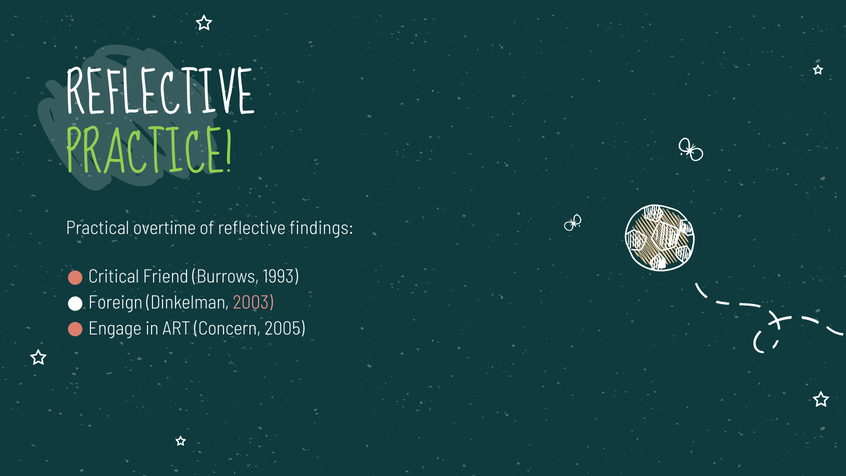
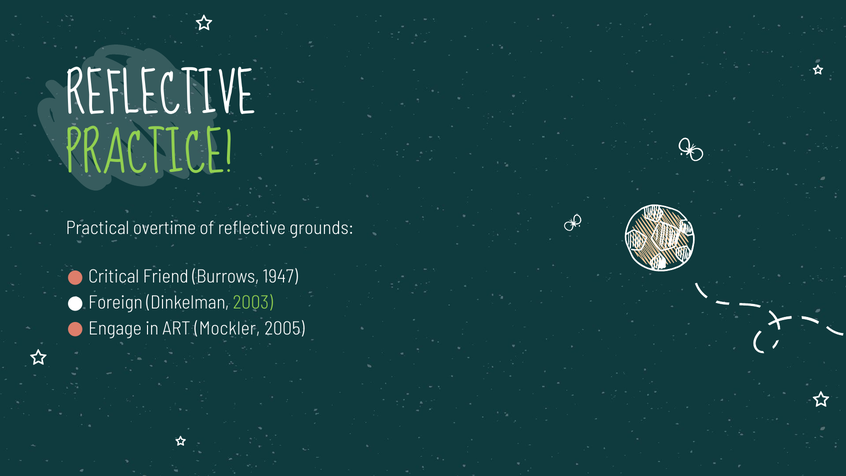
findings: findings -> grounds (322, 228)
1993: 1993 -> 1947 (280, 277)
2003 colour: pink -> light green (253, 303)
Concern: Concern -> Mockler (227, 329)
